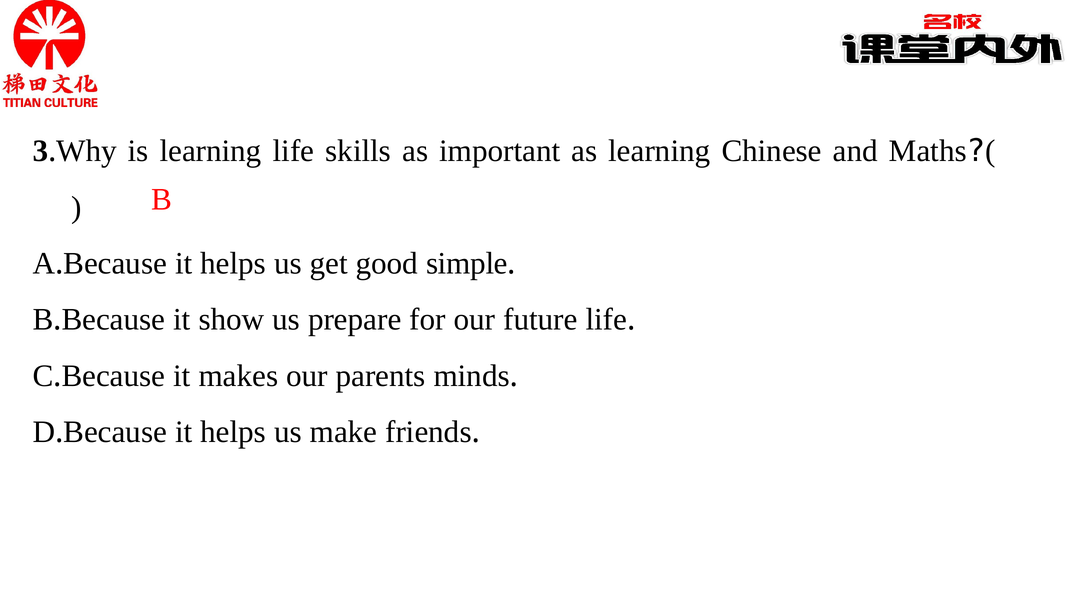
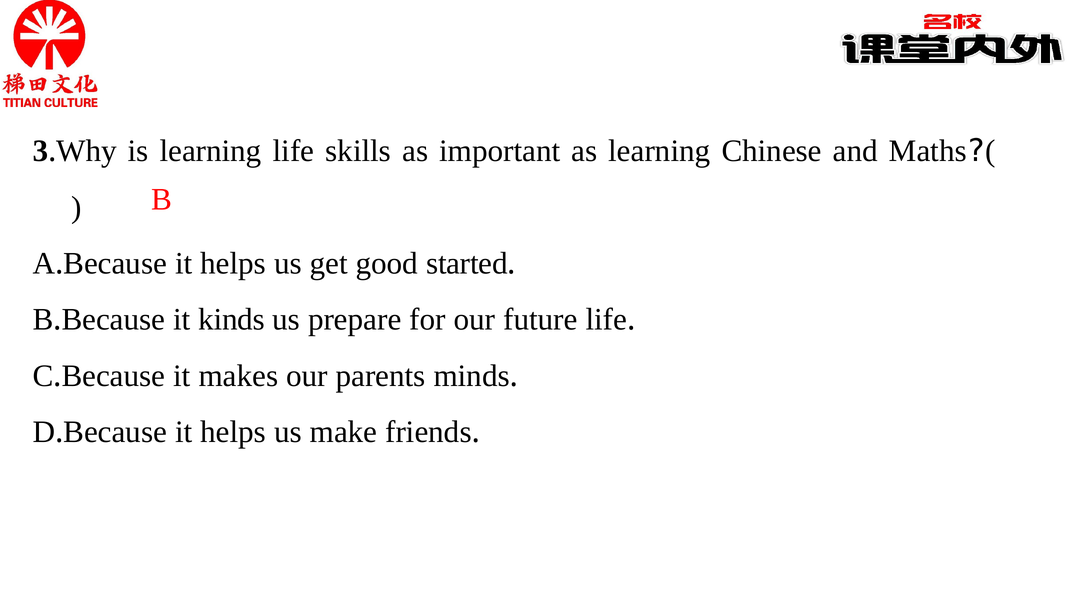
simple: simple -> started (467, 263)
show: show -> kinds (232, 320)
